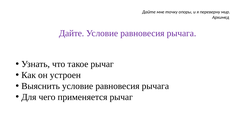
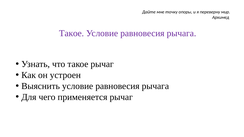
Дайте: Дайте -> Такое (71, 33)
